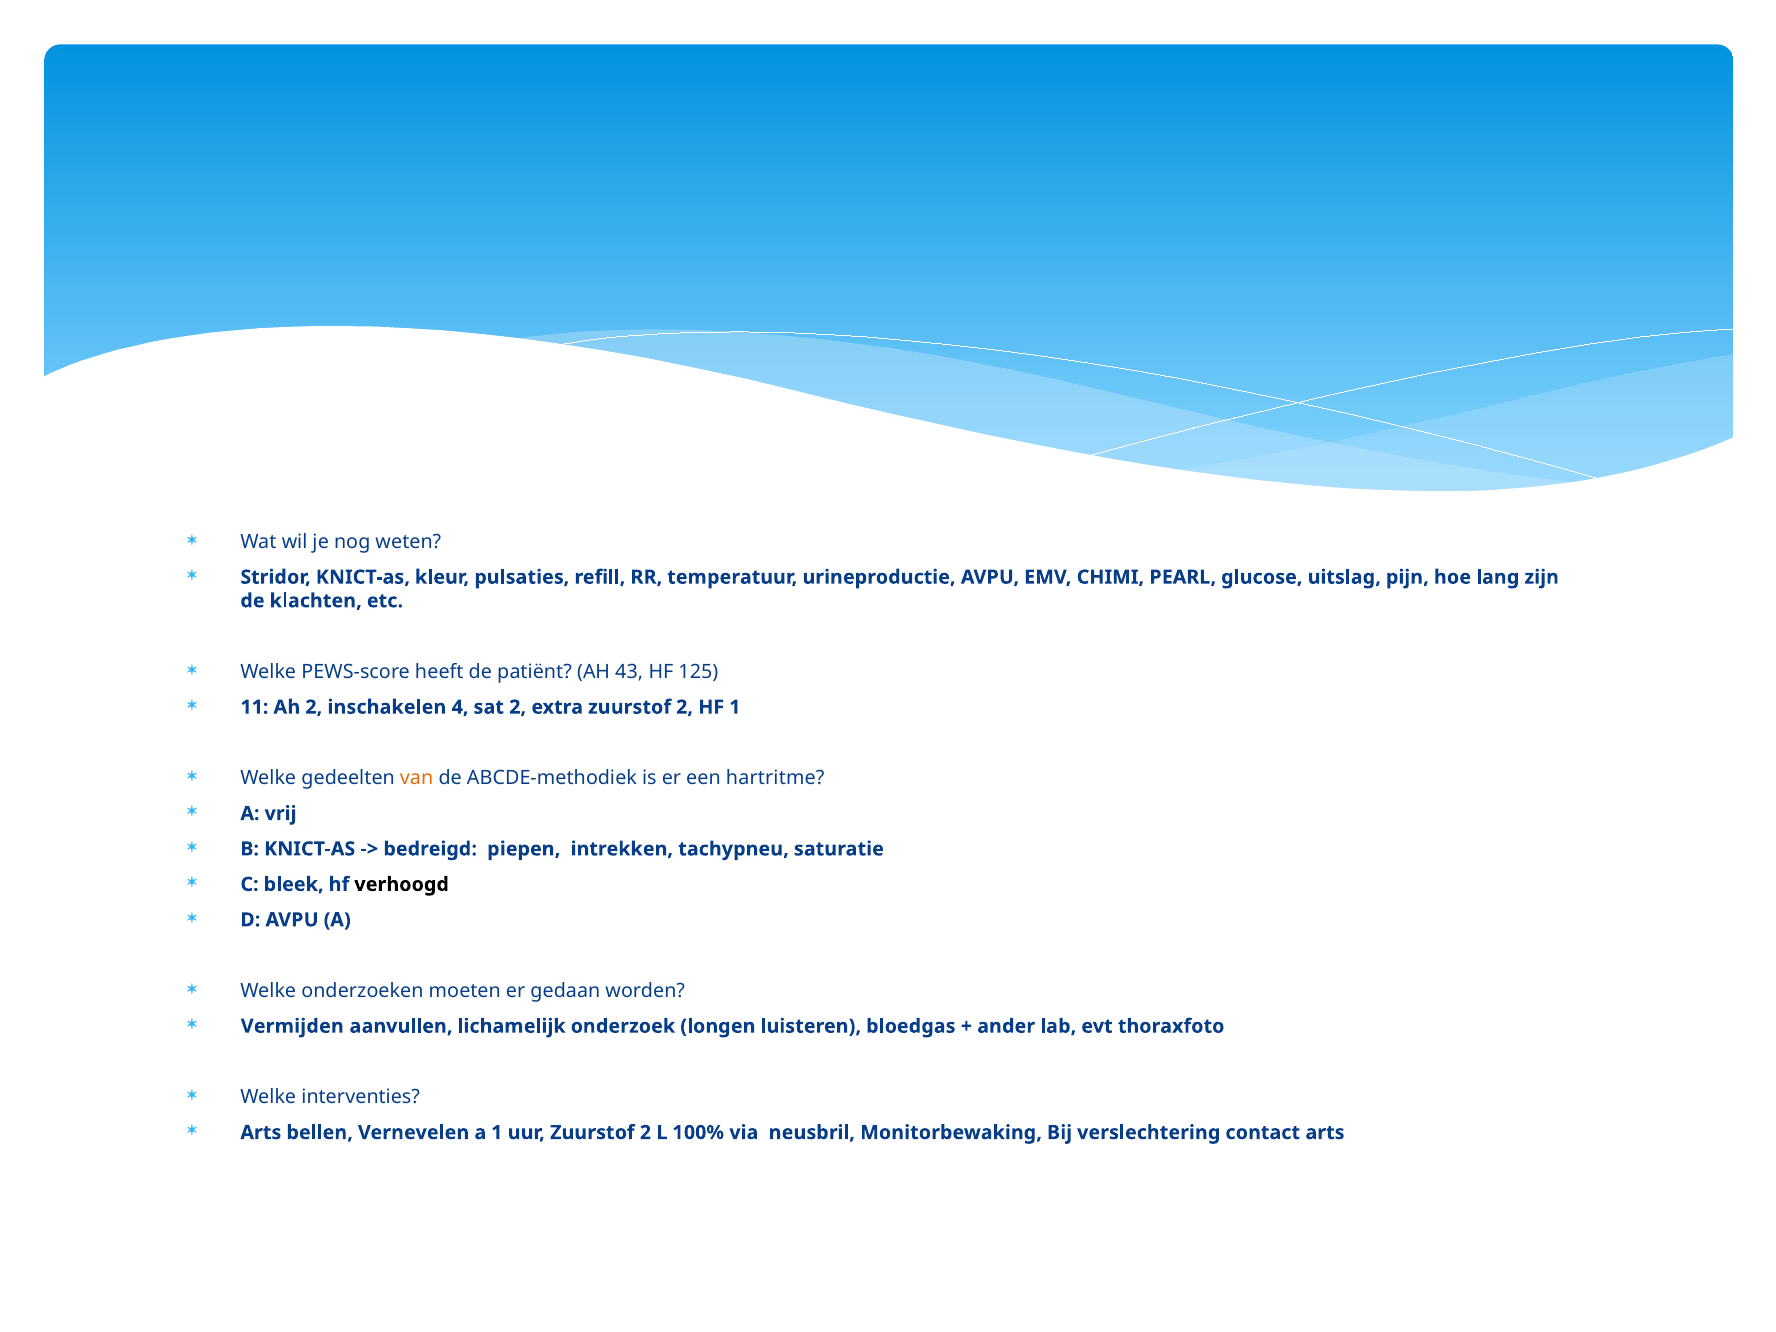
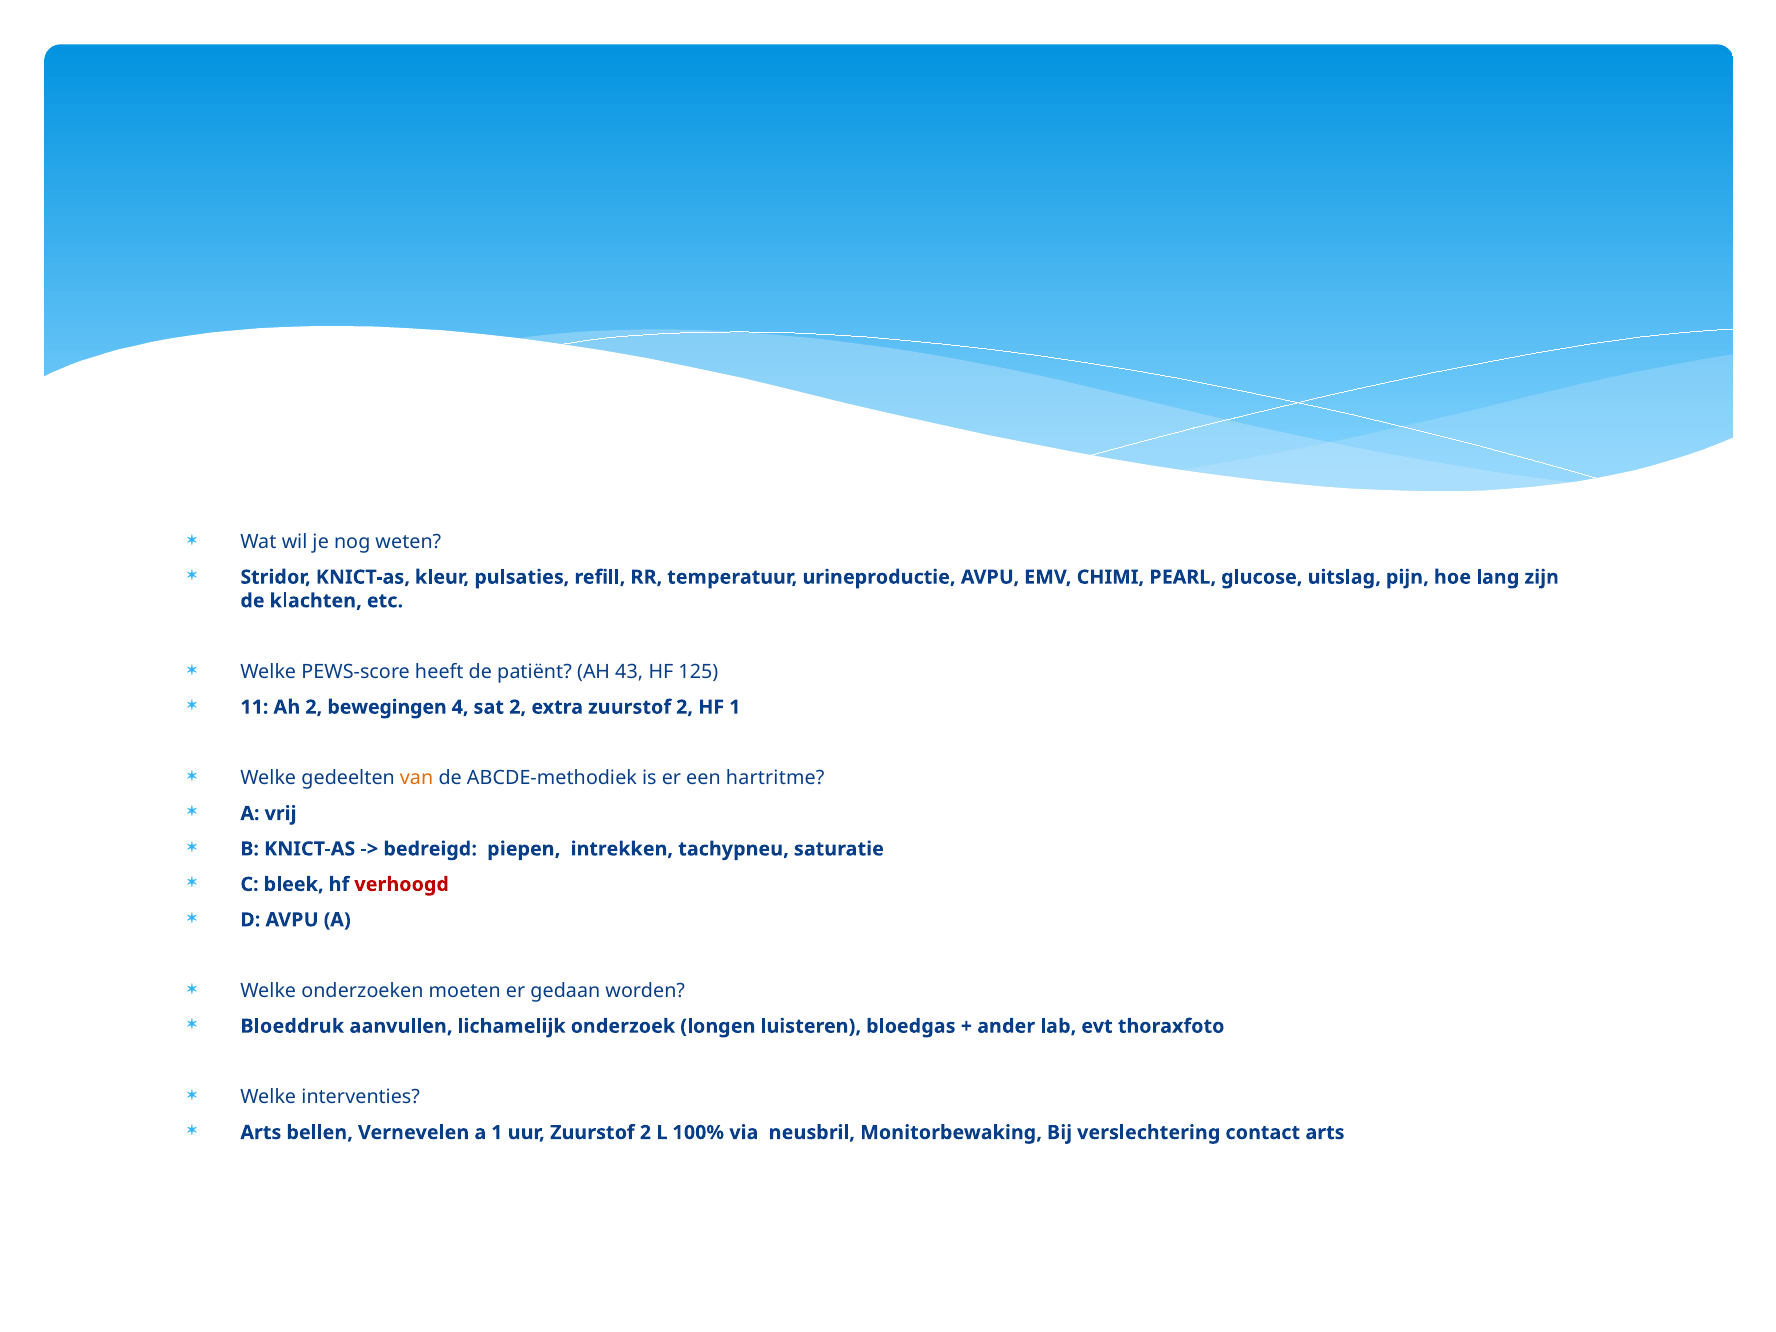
inschakelen: inschakelen -> bewegingen (387, 707)
verhoogd colour: black -> red (402, 884)
Vermijden: Vermijden -> Bloeddruk (292, 1026)
